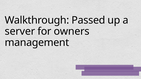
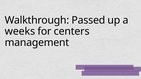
server: server -> weeks (20, 31)
owners: owners -> centers (72, 31)
